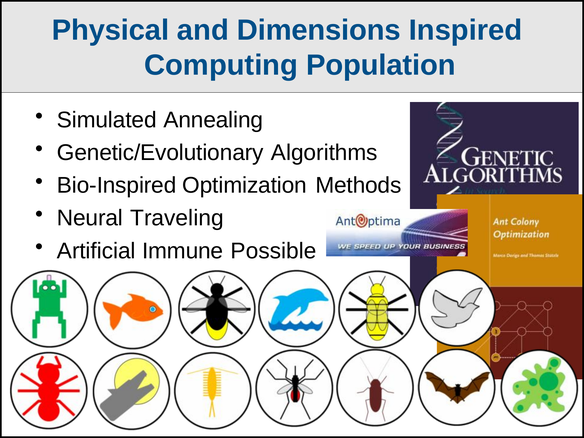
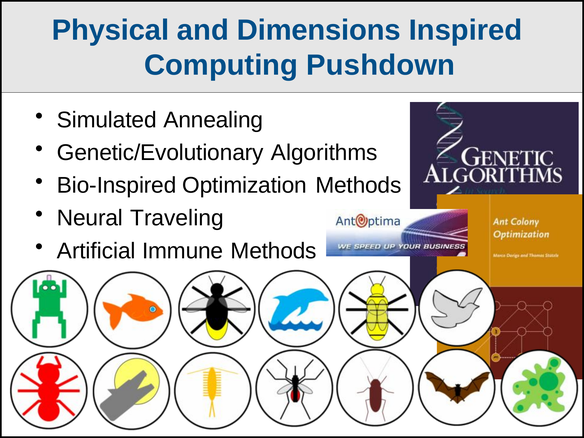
Population: Population -> Pushdown (381, 65)
Immune Possible: Possible -> Methods (274, 251)
